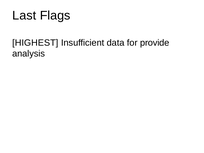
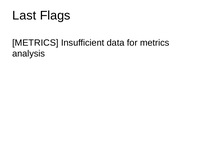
HIGHEST: HIGHEST -> METRICS (35, 43)
for provide: provide -> metrics (155, 43)
